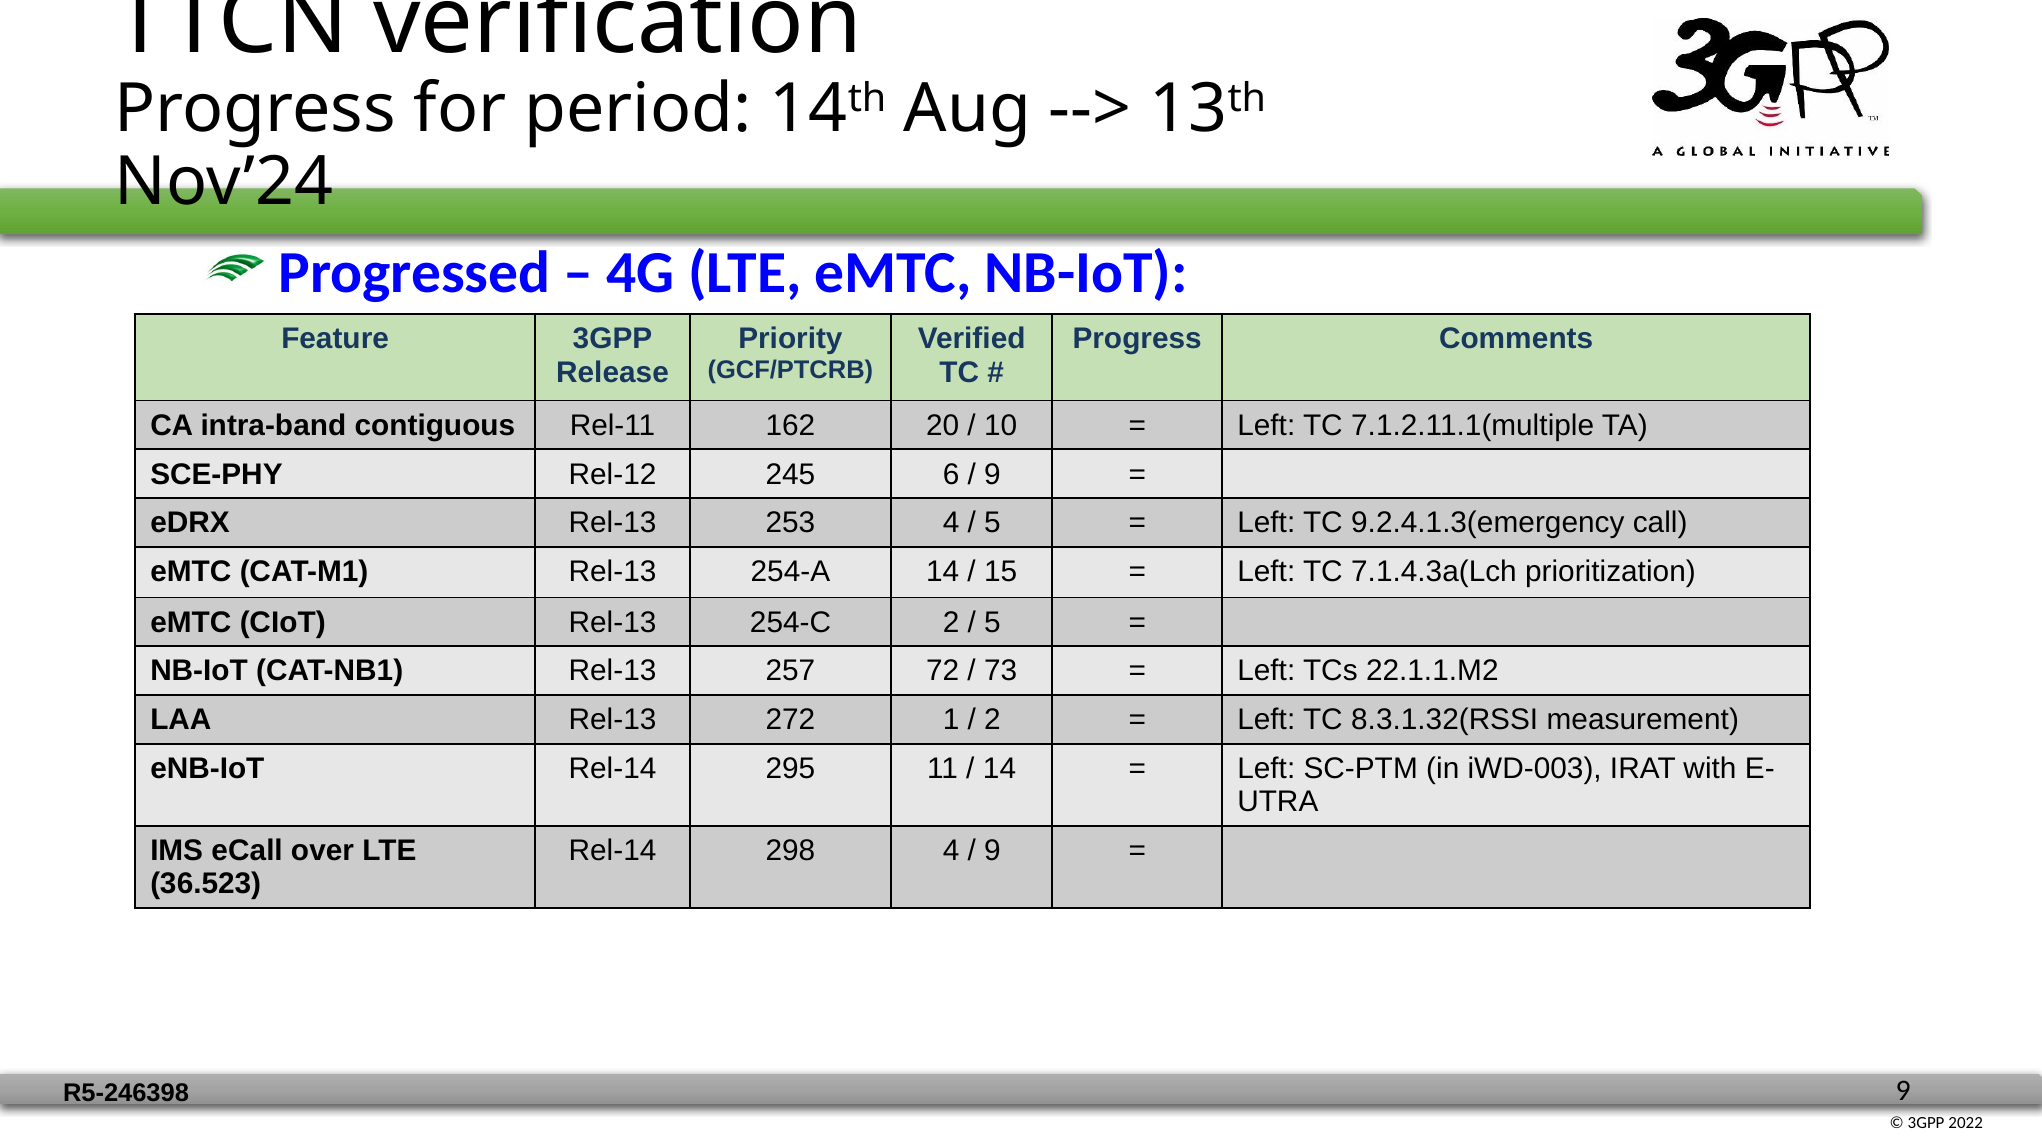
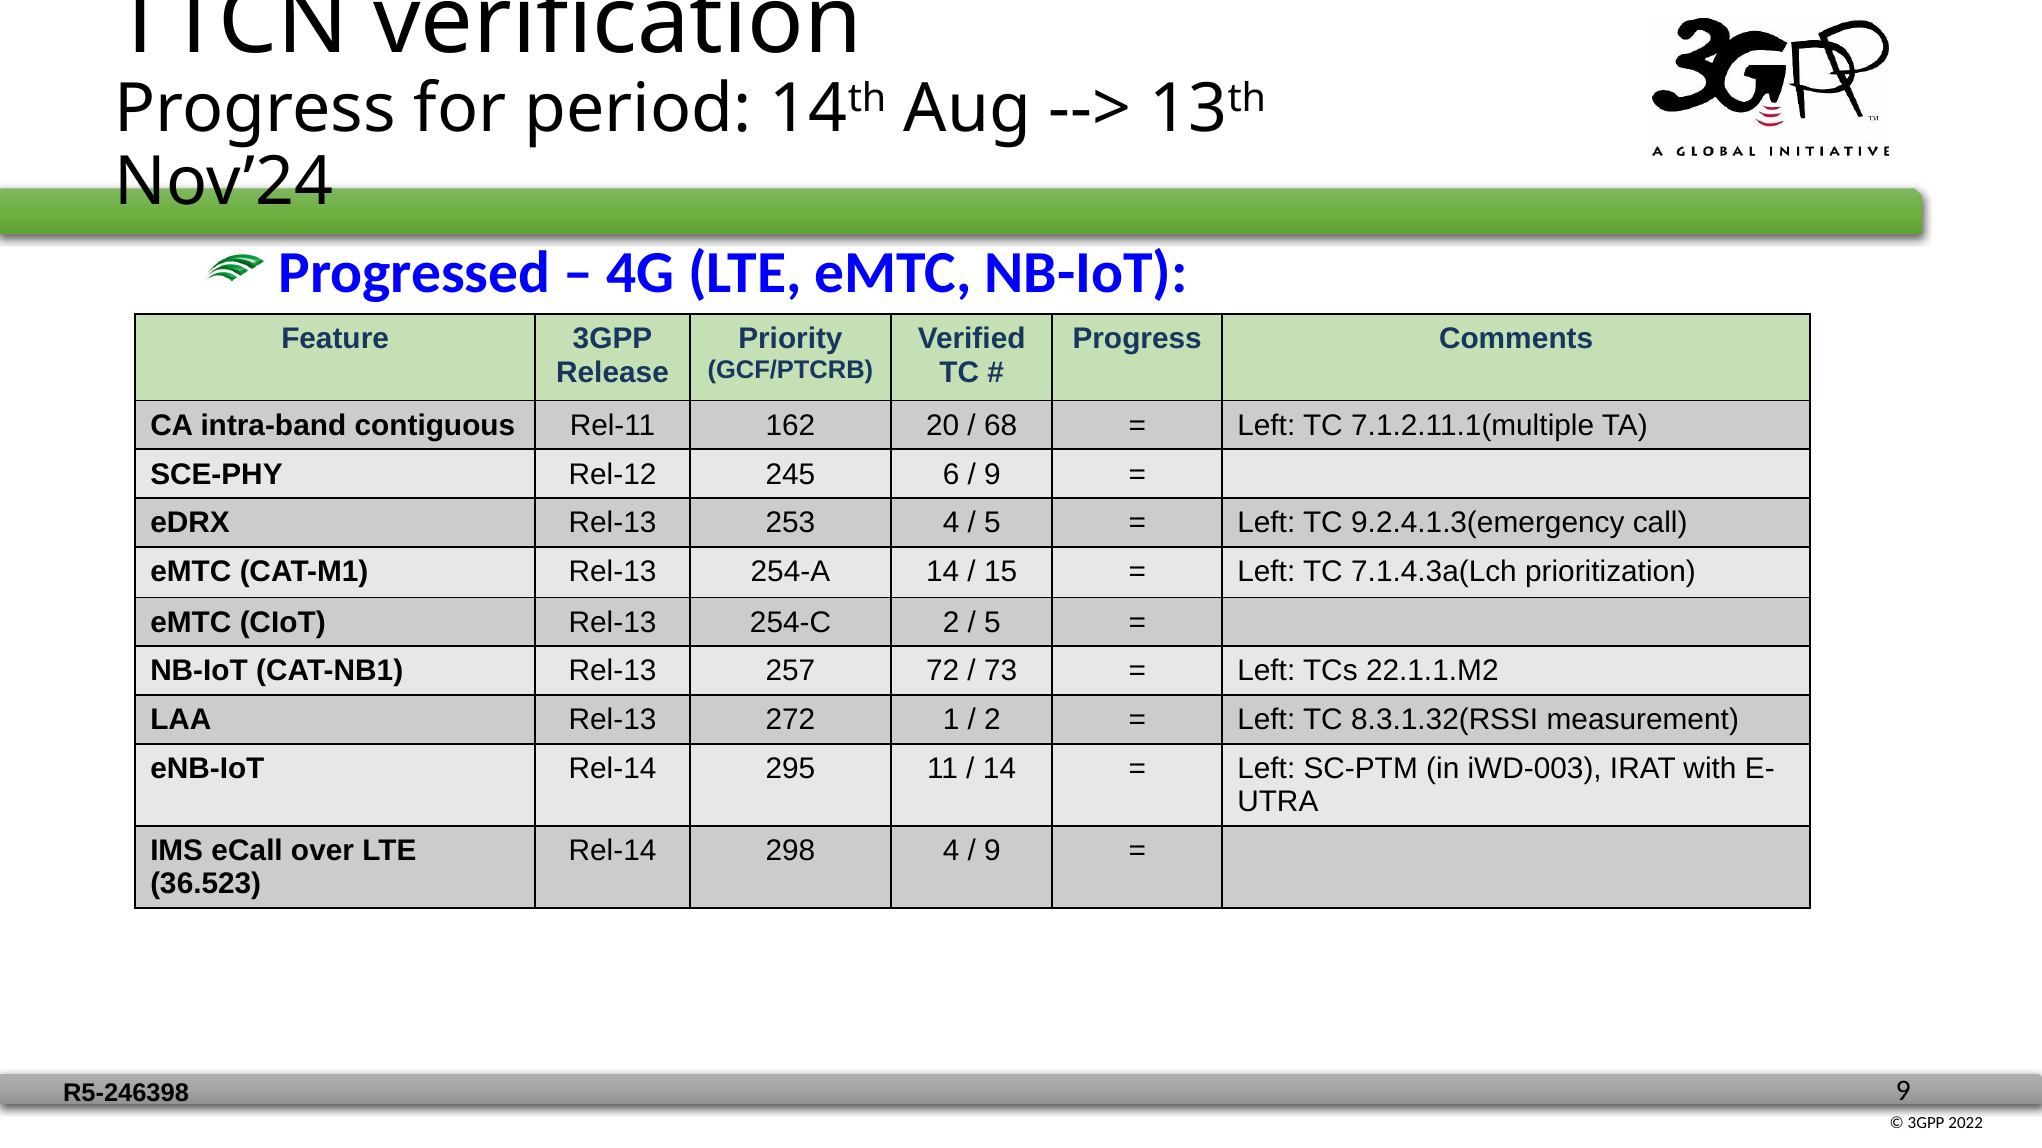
10: 10 -> 68 (1001, 426)
